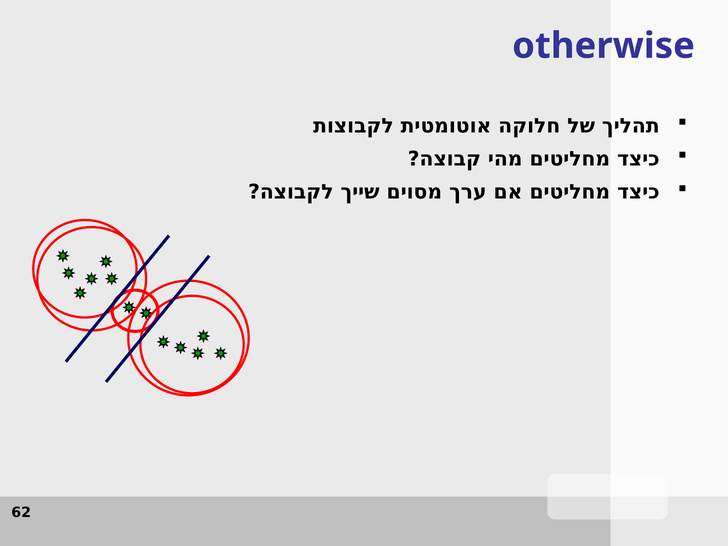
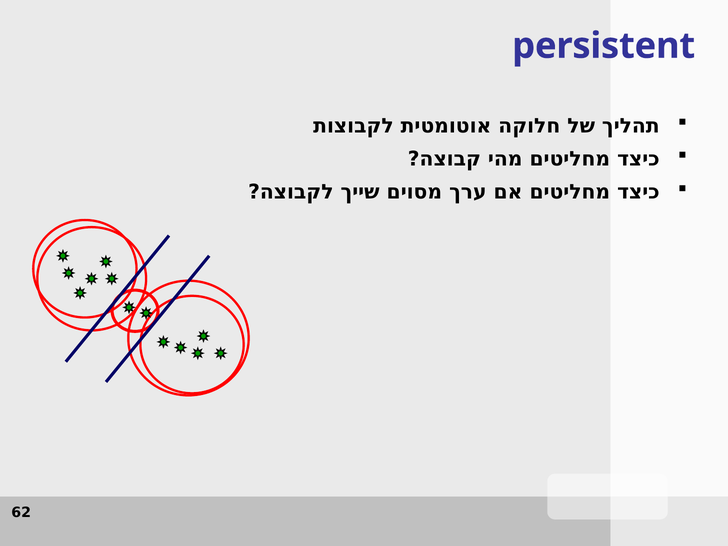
otherwise: otherwise -> persistent (604, 46)
